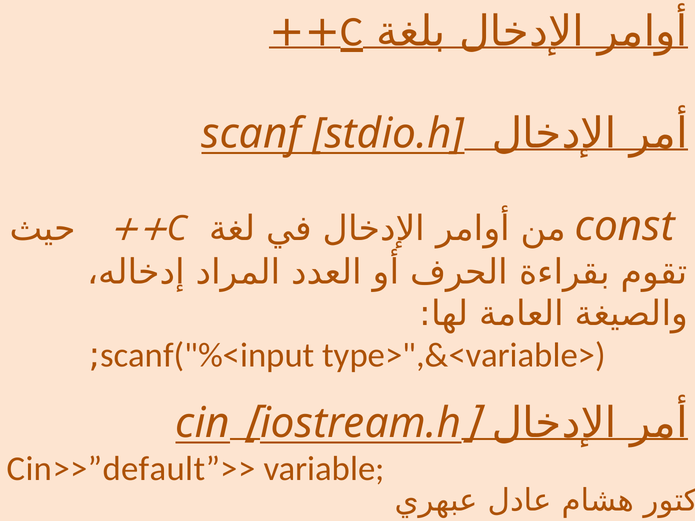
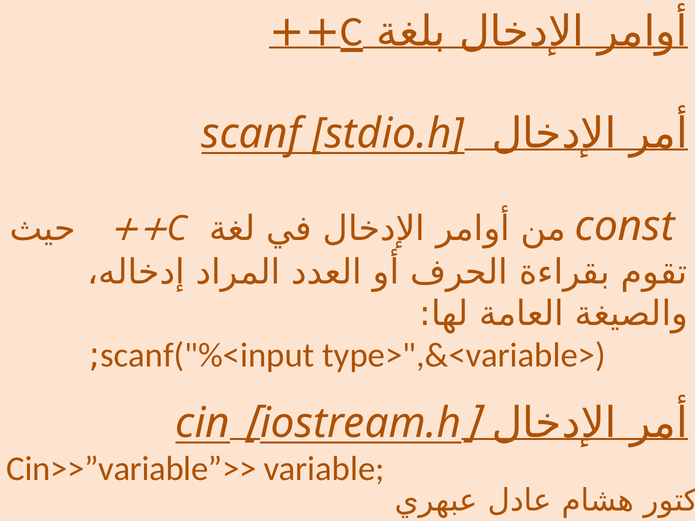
Cin>>”default”>>: Cin>>”default”>> -> Cin>>”variable”>> (131, 469)
